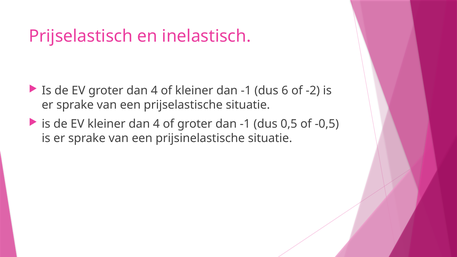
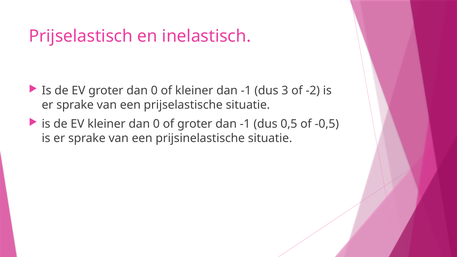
groter dan 4: 4 -> 0 (154, 91)
6: 6 -> 3 (285, 91)
kleiner dan 4: 4 -> 0 (156, 124)
